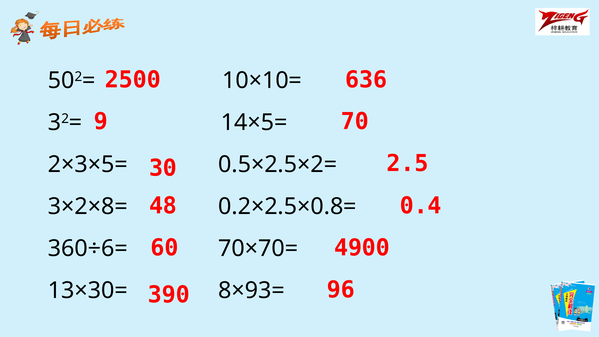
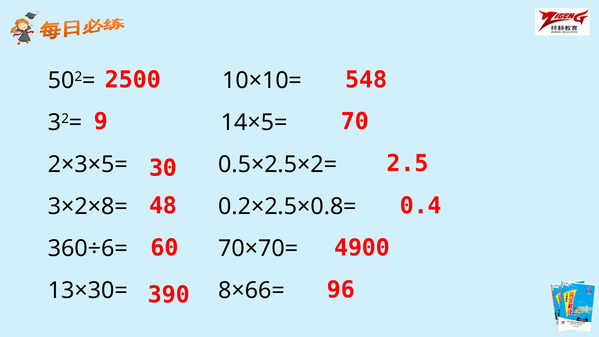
636: 636 -> 548 (366, 80)
8×93=: 8×93= -> 8×66= (252, 290)
